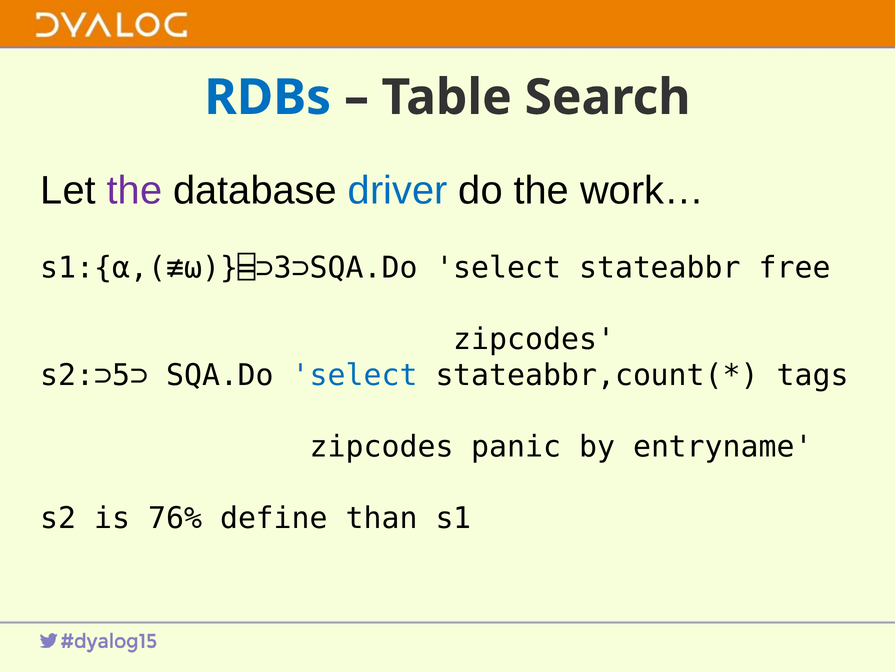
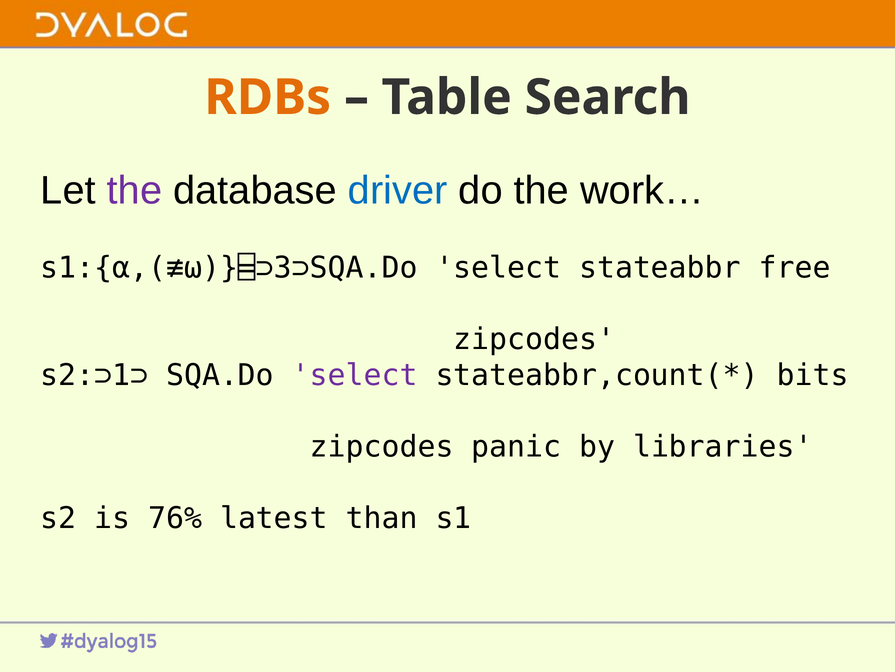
RDBs colour: blue -> orange (268, 97)
s2:⊃5⊃: s2:⊃5⊃ -> s2:⊃1⊃ (94, 375)
select colour: blue -> purple (355, 375)
tags: tags -> bits (813, 375)
entryname: entryname -> libraries (723, 446)
define: define -> latest (274, 518)
